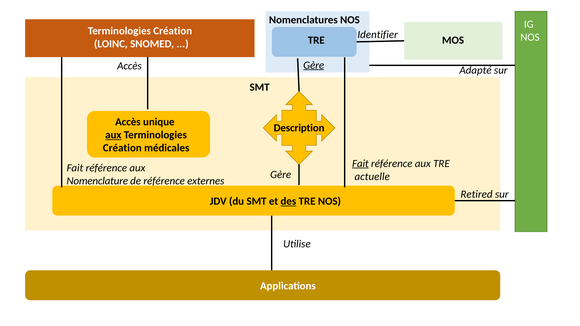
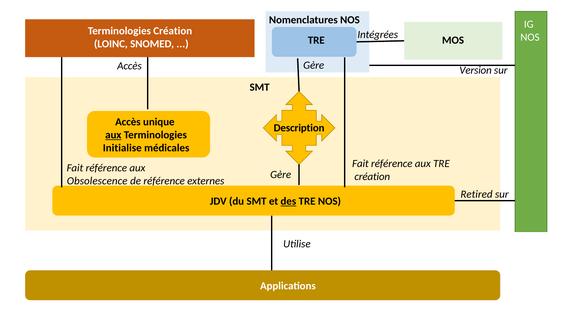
Identifier: Identifier -> Intégrées (378, 35)
Gère underline: present -> none (314, 65)
Adapté: Adapté -> Version (476, 70)
Création: Création -> Initialise (122, 148)
Fait underline: present -> none (360, 164)
actuelle: actuelle -> création (372, 177)
Nomenclature: Nomenclature -> Obsolescence (97, 181)
